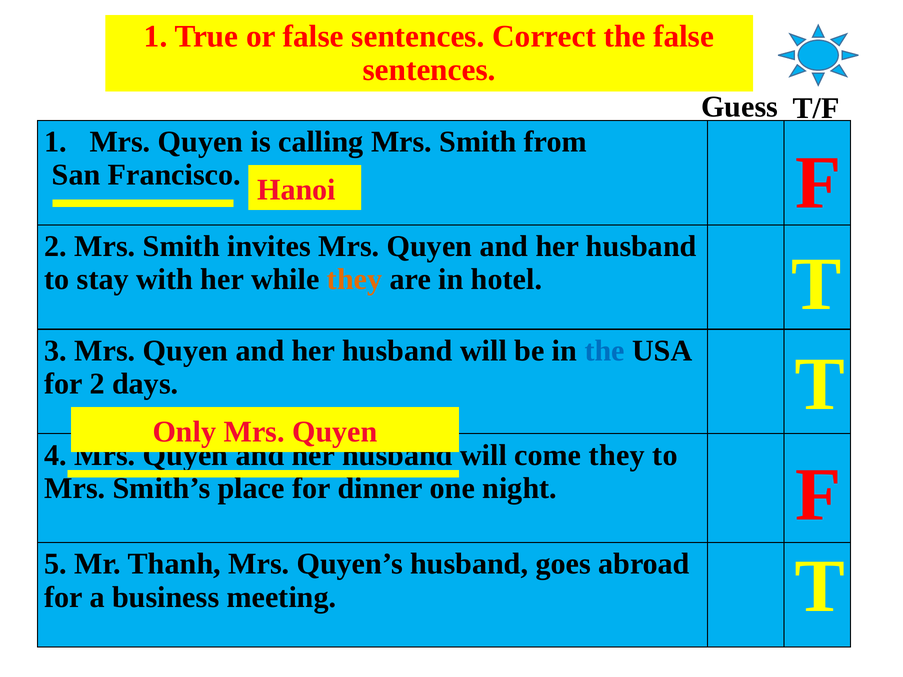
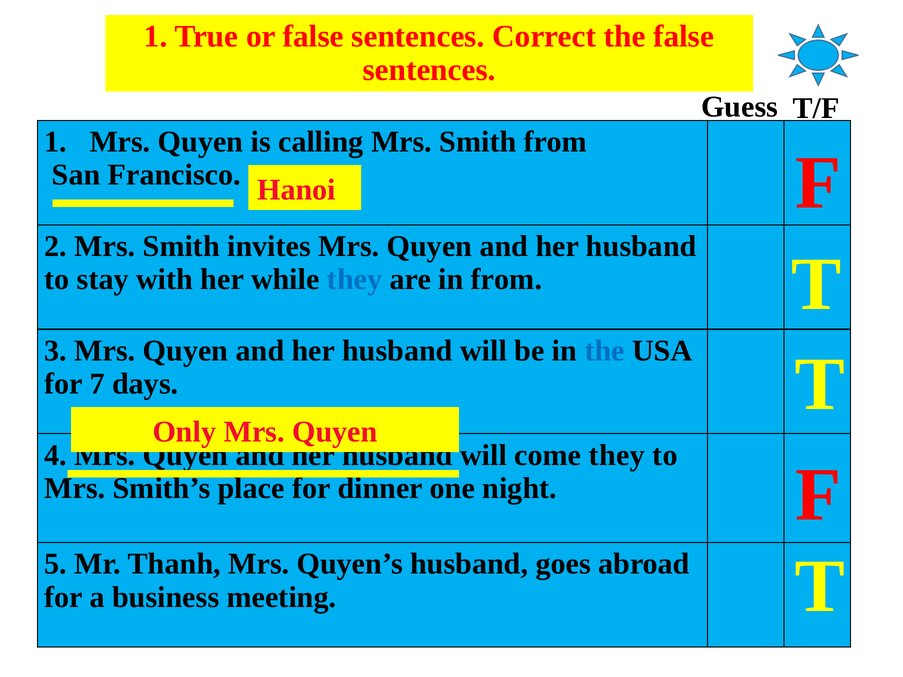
they colour: orange -> blue (355, 280)
in hotel: hotel -> from (506, 280)
for 2: 2 -> 7 (97, 384)
